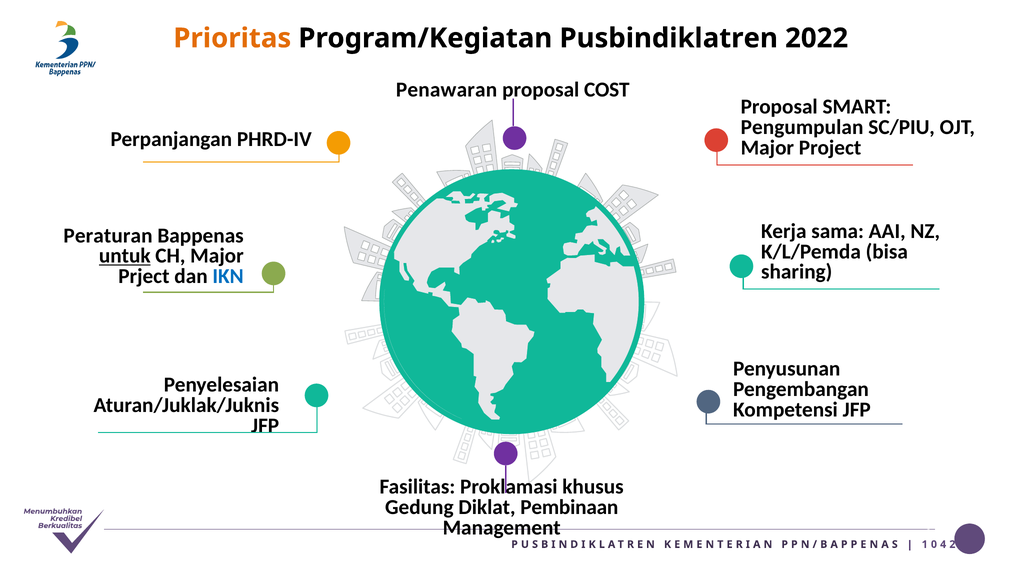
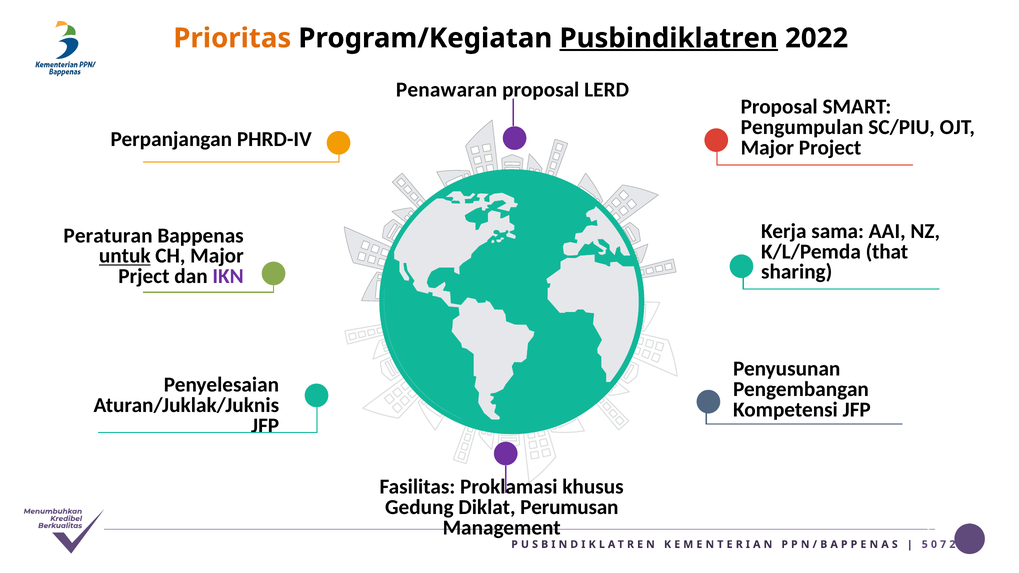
Pusbindiklatren underline: none -> present (669, 38)
COST: COST -> LERD (607, 90)
bisa: bisa -> that (887, 252)
IKN colour: blue -> purple (228, 276)
Pembinaan: Pembinaan -> Perumusan (569, 507)
1: 1 -> 5 (925, 545)
4: 4 -> 7 (943, 545)
